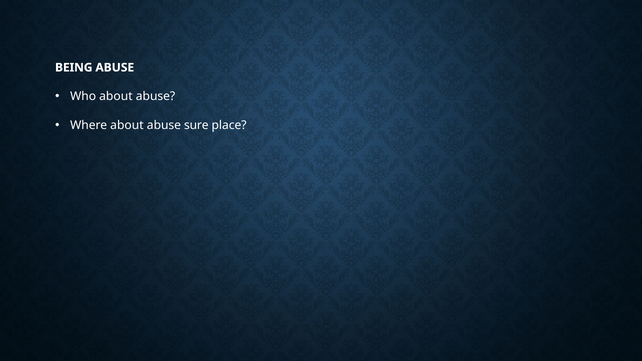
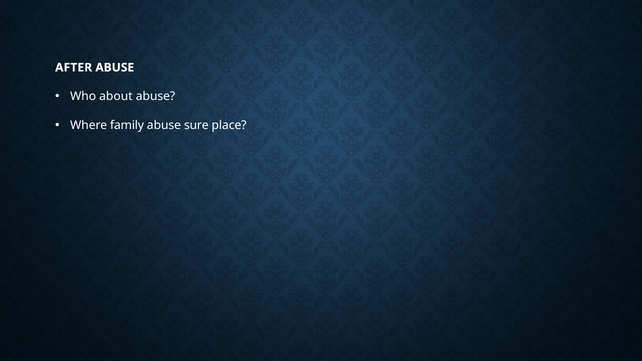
BEING: BEING -> AFTER (74, 68)
Where about: about -> family (127, 125)
